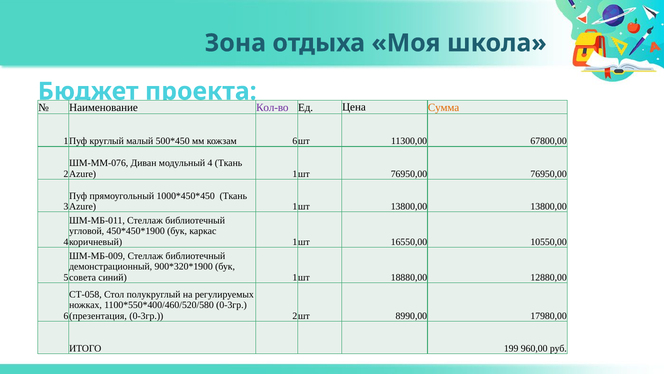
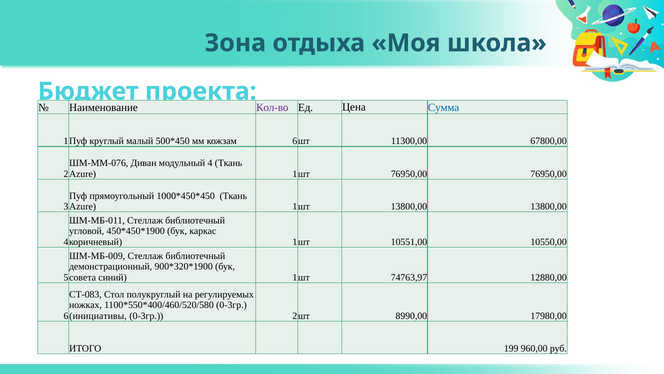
Сумма colour: orange -> blue (444, 108)
16550,00: 16550,00 -> 10551,00 (409, 242)
18880,00: 18880,00 -> 74763,97 (409, 277)
СТ-058: СТ-058 -> СТ-083 (85, 294)
презентация: презентация -> инициативы (98, 315)
